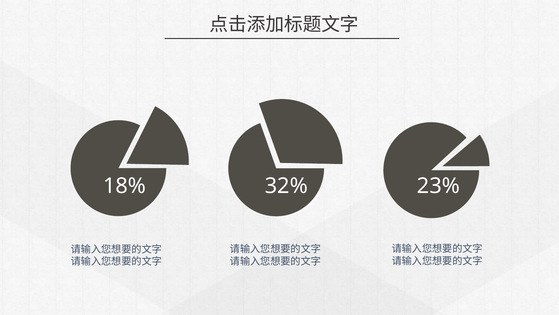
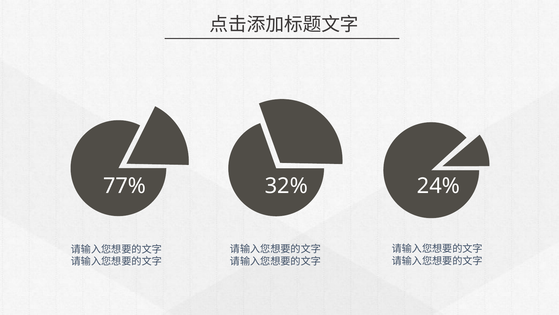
18%: 18% -> 77% (125, 186)
23%: 23% -> 24% (438, 186)
